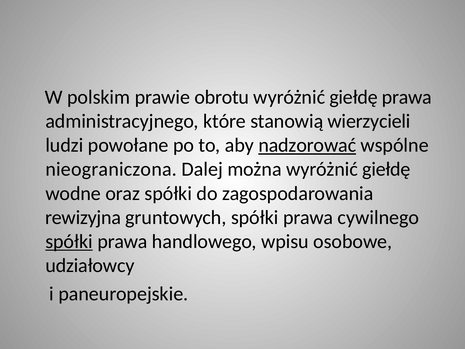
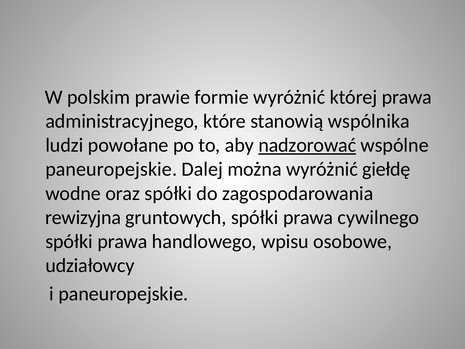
obrotu: obrotu -> formie (222, 97)
giełdę: giełdę -> której (353, 97)
wierzycieli: wierzycieli -> wspólnika (369, 121)
nieograniczona: nieograniczona -> paneuropejskie (111, 169)
spółki underline: present -> none (69, 241)
